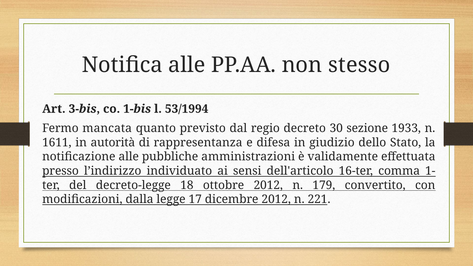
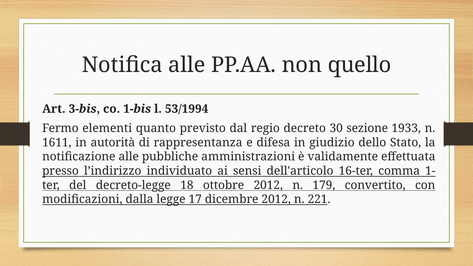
stesso: stesso -> quello (359, 65)
mancata: mancata -> elementi (107, 128)
